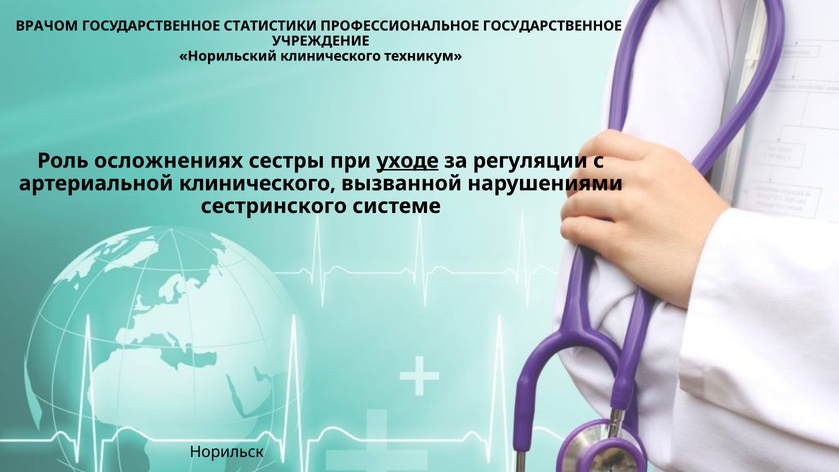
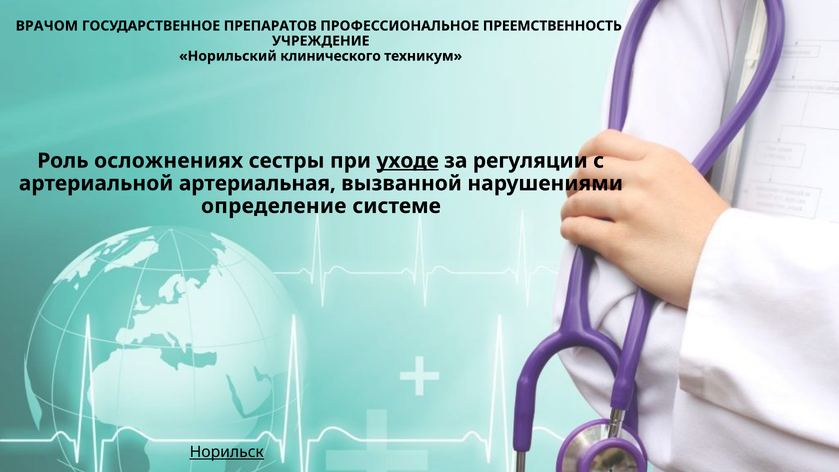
СТАТИСТИКИ: СТАТИСТИКИ -> ПРЕПАРАТОВ (270, 26)
ПРОФЕССИОНАЛЬНОЕ ГОСУДАРСТВЕННОЕ: ГОСУДАРСТВЕННОЕ -> ПРЕЕМСТВЕННОСТЬ (552, 26)
артериальной клинического: клинического -> артериальная (257, 183)
сестринского: сестринского -> определение (274, 206)
Норильск underline: none -> present (227, 452)
